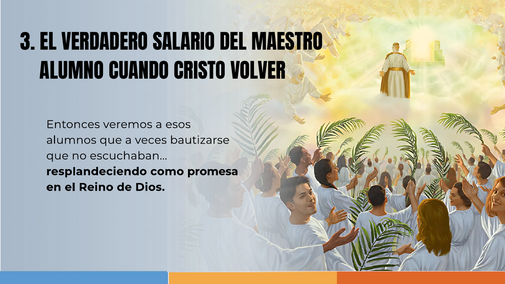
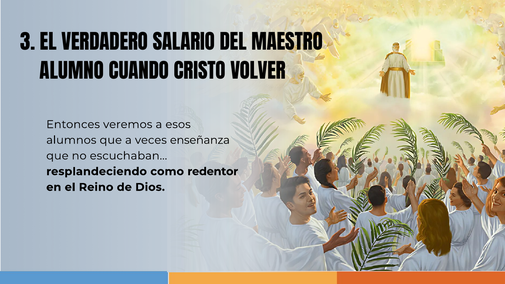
bautizarse: bautizarse -> enseñanza (200, 140)
promesa: promesa -> redentor (213, 172)
